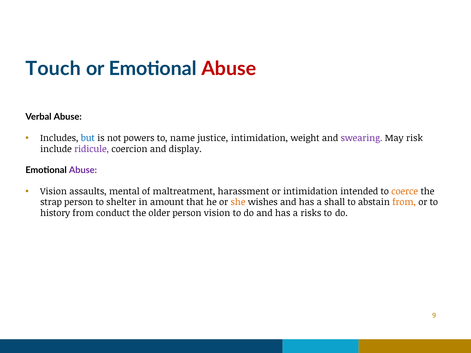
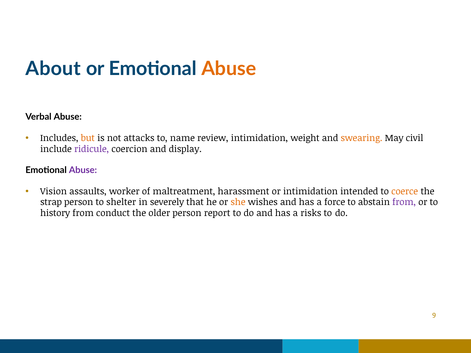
Touch: Touch -> About (53, 69)
Abuse colour: red -> orange (229, 69)
but colour: blue -> orange (88, 138)
powers: powers -> attacks (139, 138)
justice: justice -> review (213, 138)
swearing colour: purple -> orange (362, 138)
risk: risk -> civil (415, 138)
mental: mental -> worker (124, 192)
amount: amount -> severely (167, 202)
shall: shall -> force (335, 202)
from colour: orange -> purple (404, 202)
person vision: vision -> report (217, 213)
